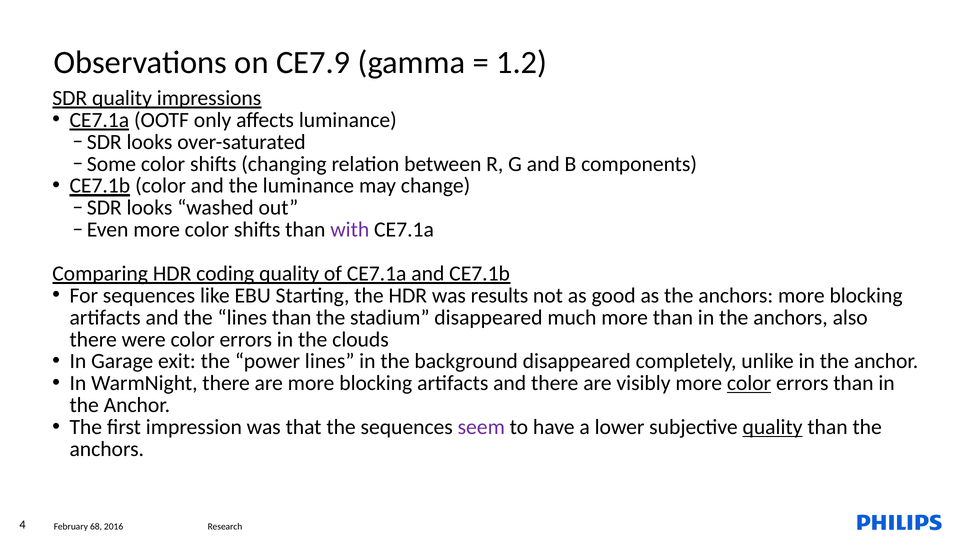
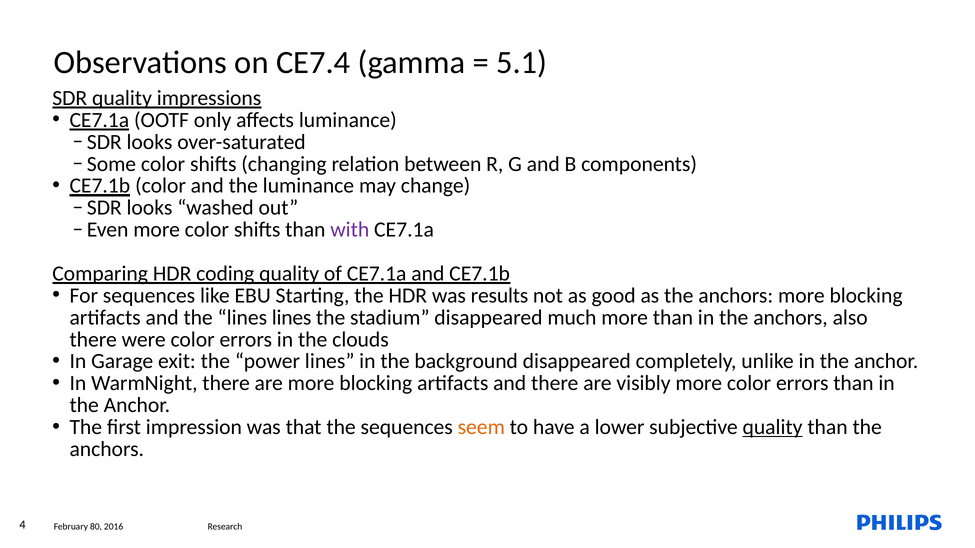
CE7.9: CE7.9 -> CE7.4 (313, 62)
1.2: 1.2 -> 5.1 (522, 62)
lines than: than -> lines (292, 318)
color underline: present -> none (749, 384)
seem colour: purple -> orange (481, 427)
68: 68 -> 80 (96, 527)
